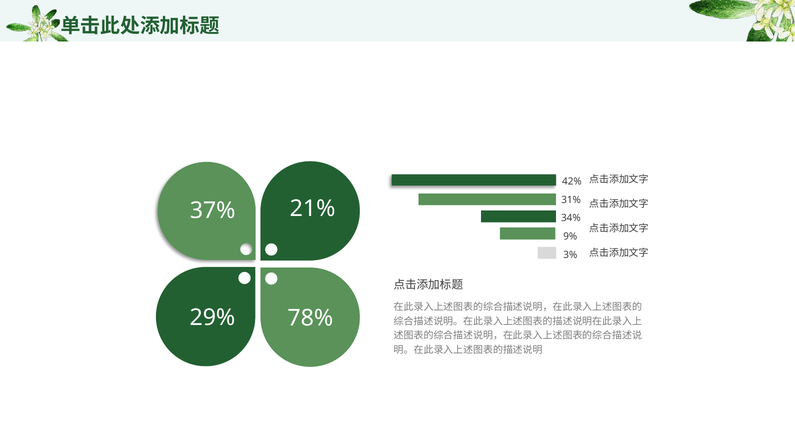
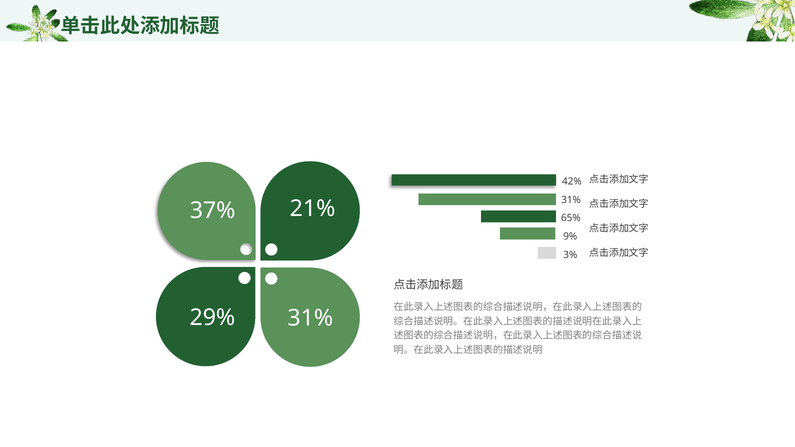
34%: 34% -> 65% (571, 218)
29% 78%: 78% -> 31% (310, 318)
